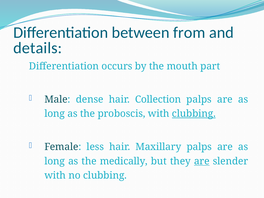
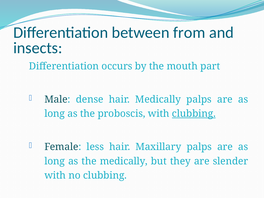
details: details -> insects (38, 48)
hair Collection: Collection -> Medically (158, 99)
are underline: present -> none (202, 161)
